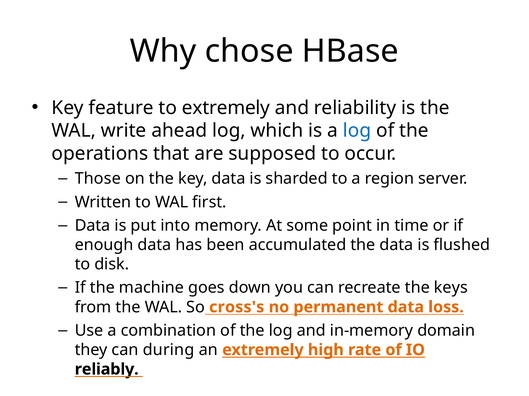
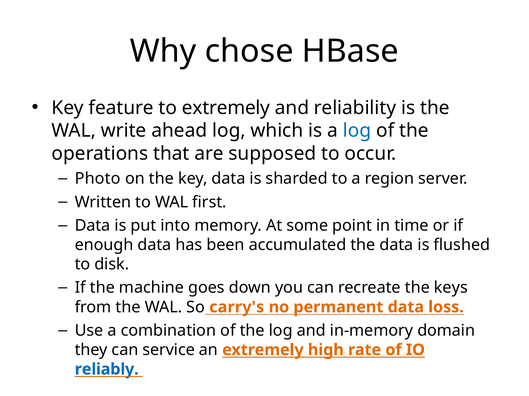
Those: Those -> Photo (98, 179)
cross's: cross's -> carry's (237, 308)
during: during -> service (169, 351)
reliably colour: black -> blue (107, 370)
